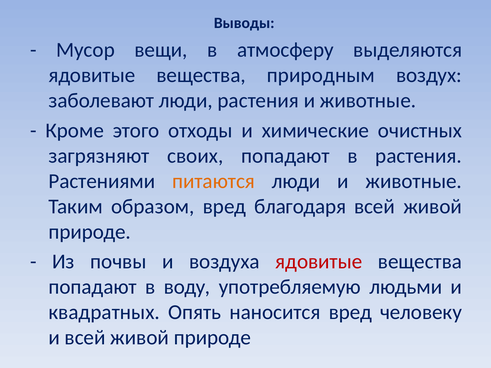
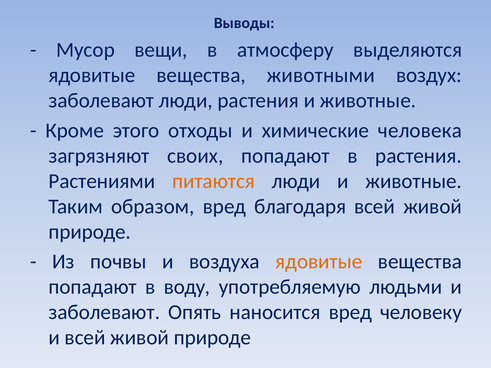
природным: природным -> животными (321, 75)
очистных: очистных -> человека (420, 130)
ядовитые colour: red -> orange (319, 262)
квадратных: квадратных -> заболевают (104, 312)
